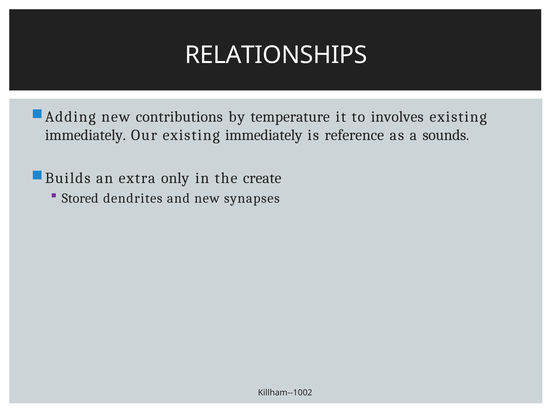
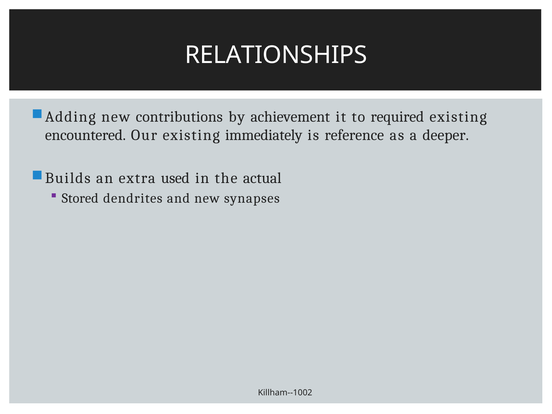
temperature: temperature -> achievement (290, 117)
involves: involves -> required (397, 117)
immediately: immediately -> encountered (85, 135)
sounds: sounds -> deeper (446, 135)
only: only -> used (175, 178)
create: create -> actual (262, 178)
